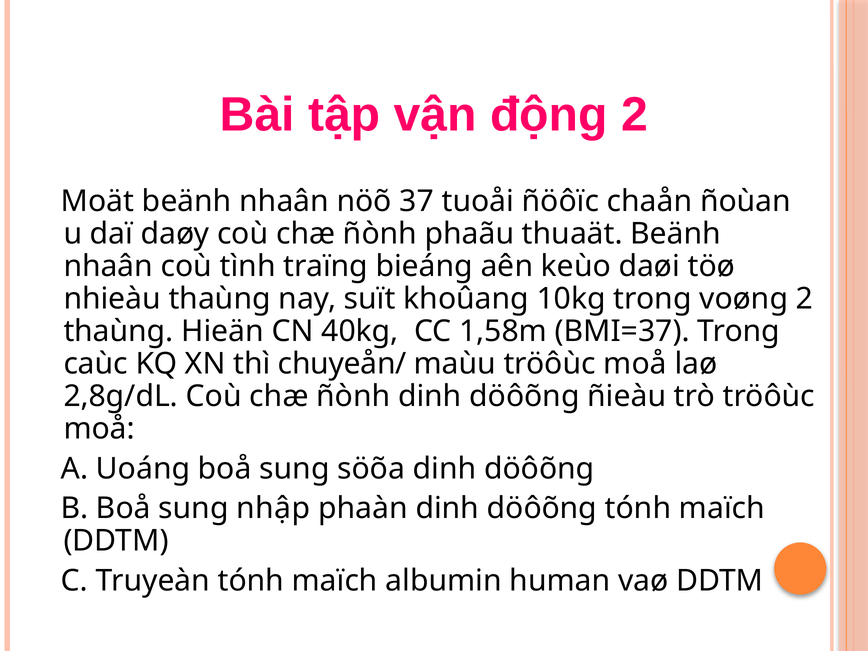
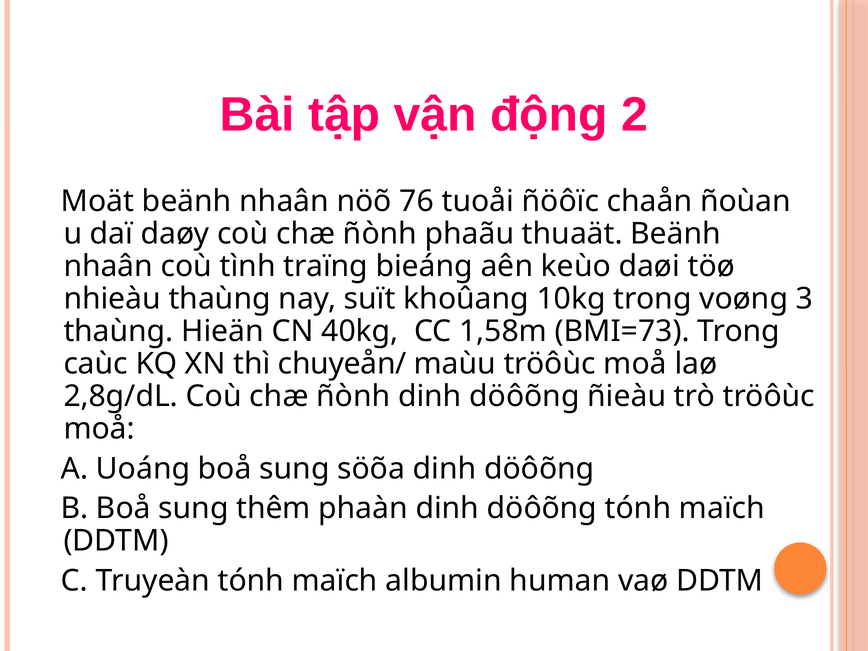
37: 37 -> 76 (417, 201)
voøng 2: 2 -> 3 (804, 299)
BMI=37: BMI=37 -> BMI=73 (622, 331)
nhập: nhập -> thêm (273, 508)
